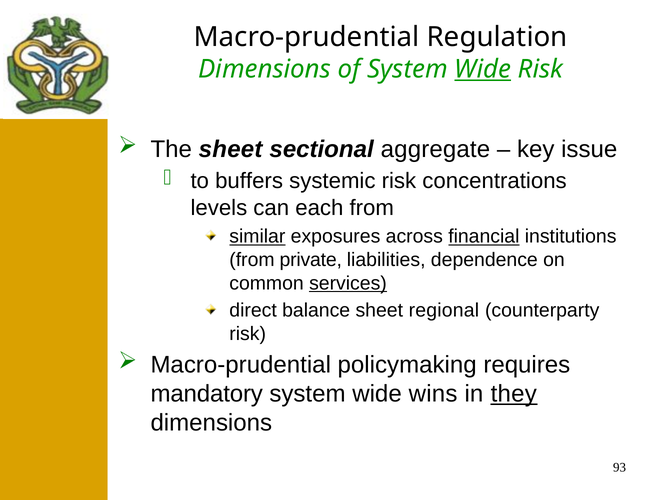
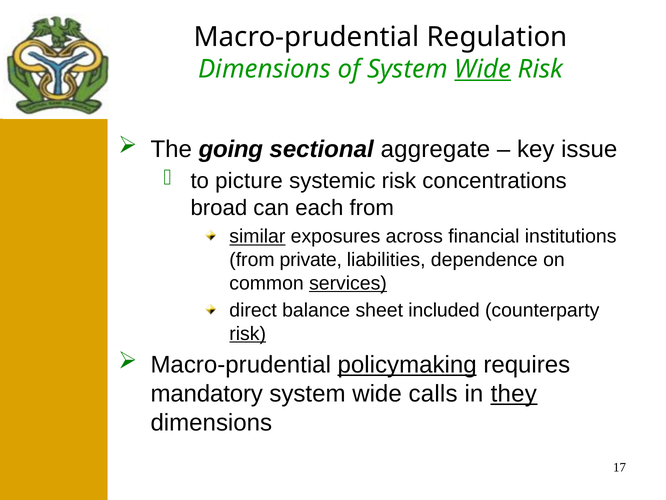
The sheet: sheet -> going (231, 149)
buffers: buffers -> picture (249, 181)
levels: levels -> broad (219, 208)
financial underline: present -> none (484, 236)
regional: regional -> included (444, 310)
risk underline: none -> present (248, 333)
policymaking underline: none -> present (407, 365)
wins: wins -> calls (433, 393)
93: 93 -> 17 (620, 467)
